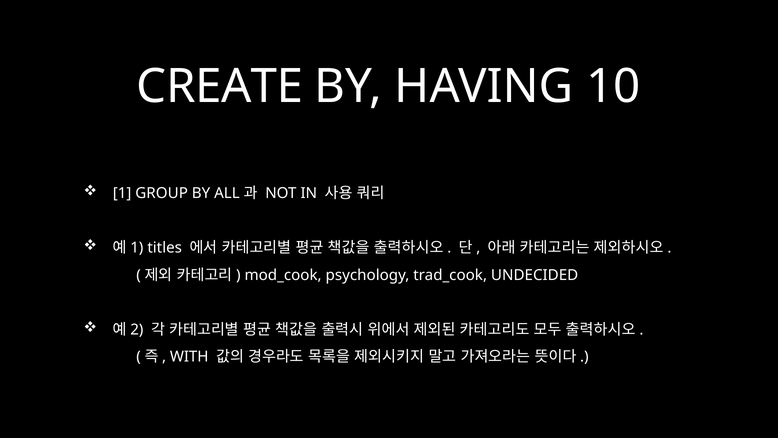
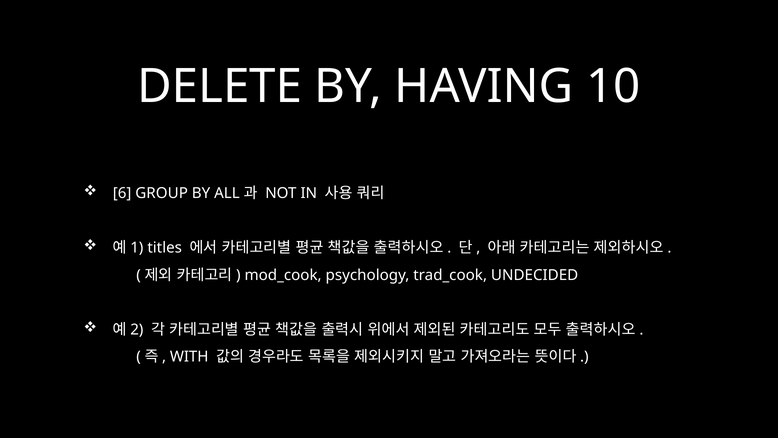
CREATE: CREATE -> DELETE (220, 87)
1: 1 -> 6 (122, 193)
